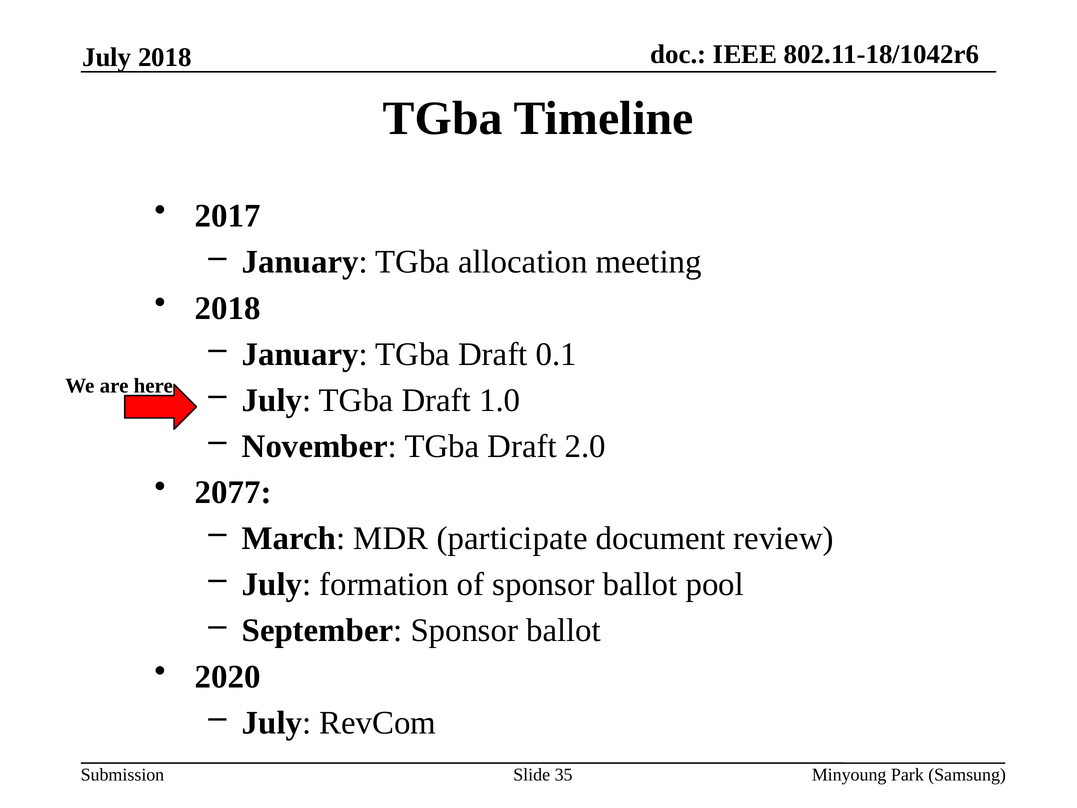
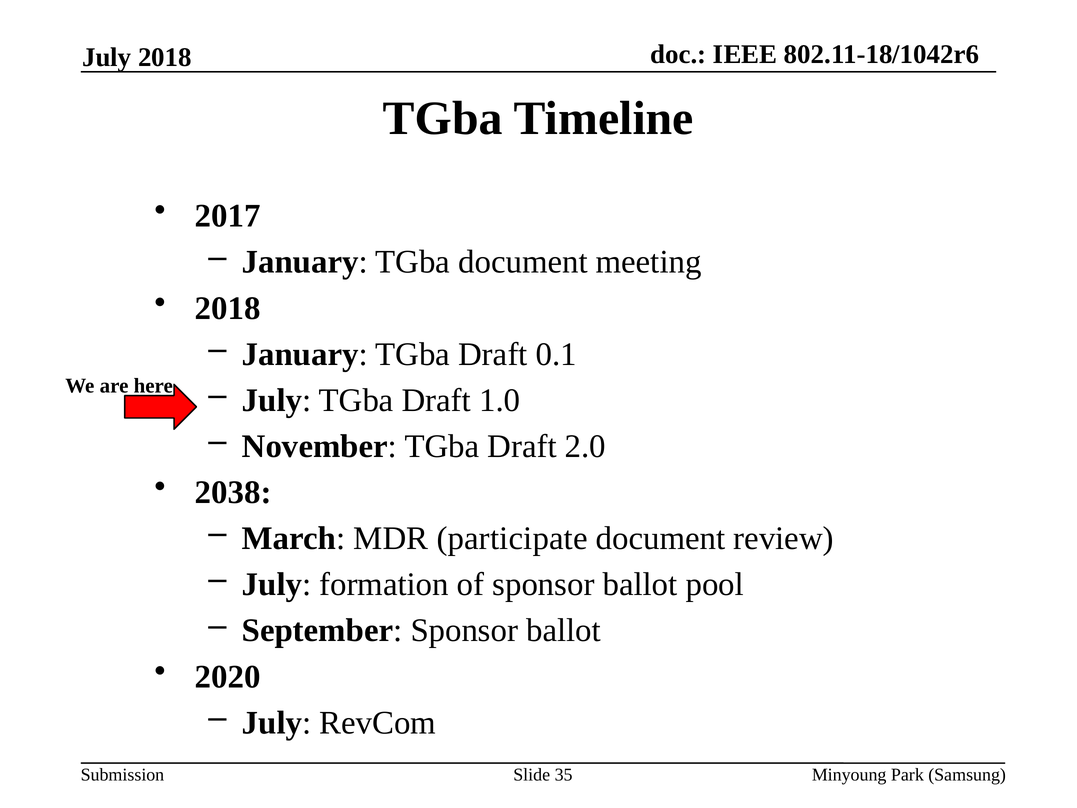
TGba allocation: allocation -> document (523, 262)
2077: 2077 -> 2038 (233, 492)
